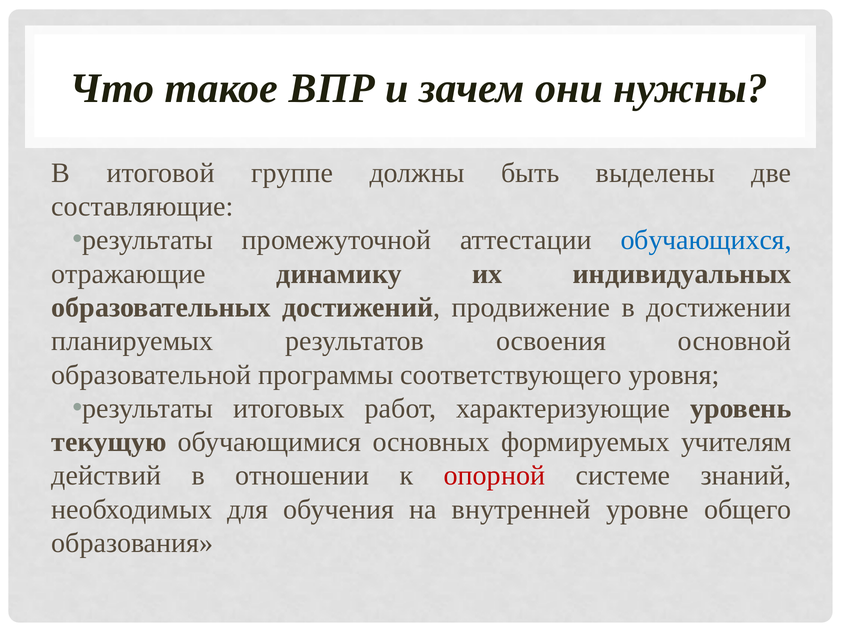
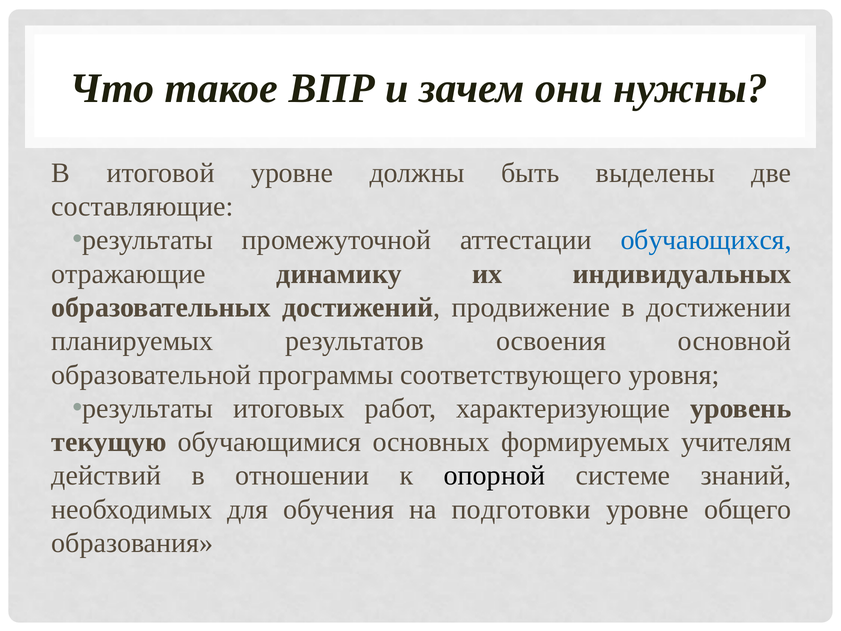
итоговой группе: группе -> уровне (292, 173)
опорной colour: red -> black (494, 476)
внутренней: внутренней -> подготовки (521, 509)
